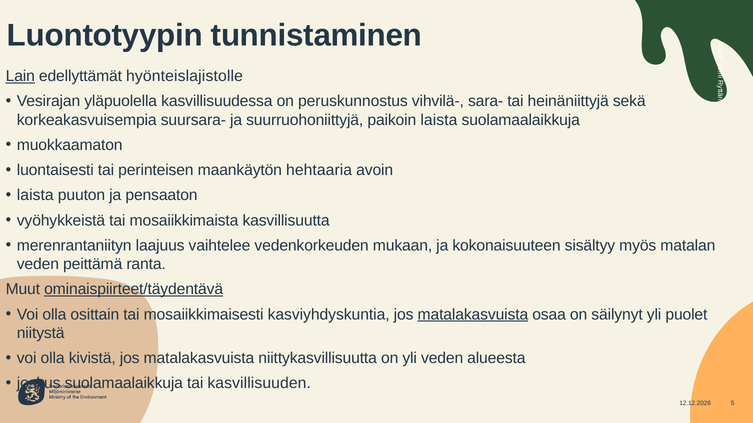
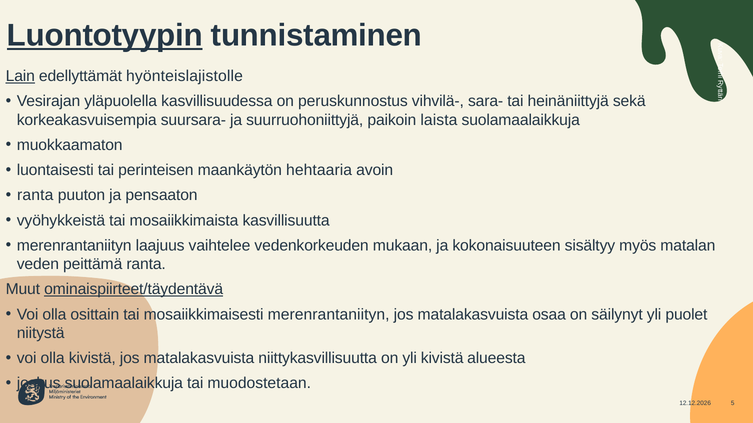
Luontotyypin underline: none -> present (105, 36)
laista: laista -> ranta (35, 196)
mosaiikkimaisesti kasviyhdyskuntia: kasviyhdyskuntia -> merenrantaniityn (329, 315)
matalakasvuista underline: present -> none (473, 315)
yli veden: veden -> kivistä (442, 359)
kasvillisuuden: kasvillisuuden -> muodostetaan (259, 384)
